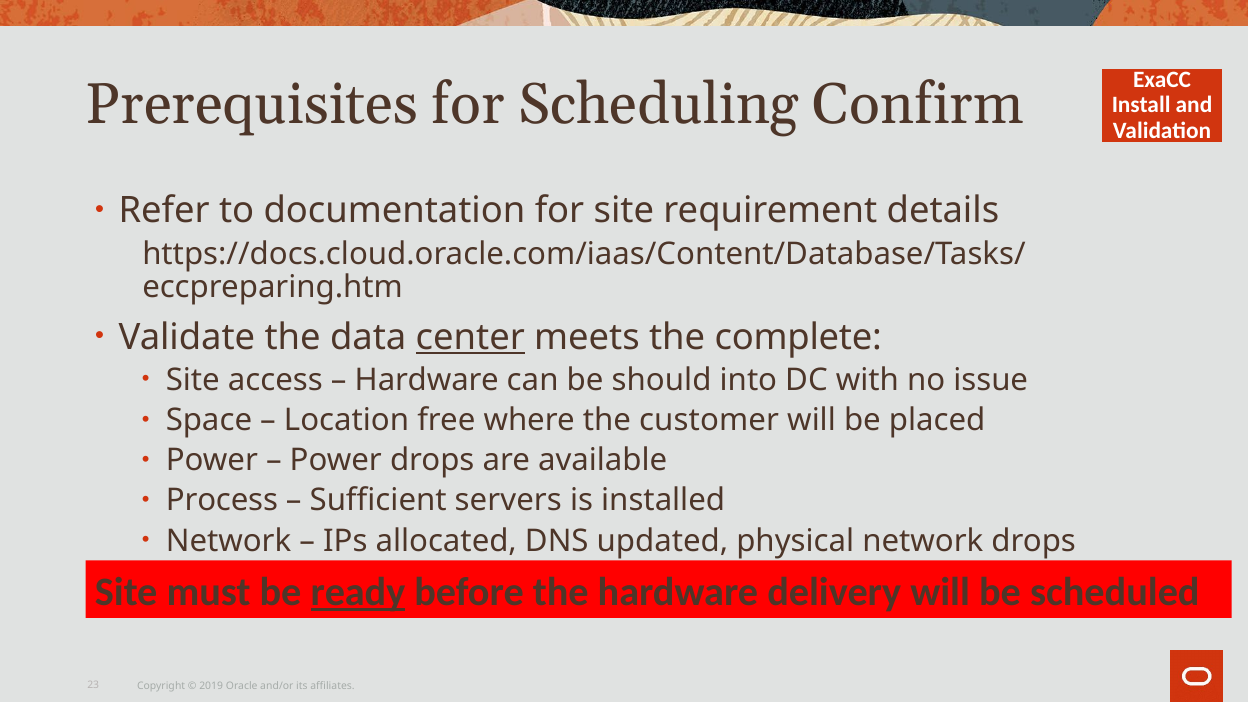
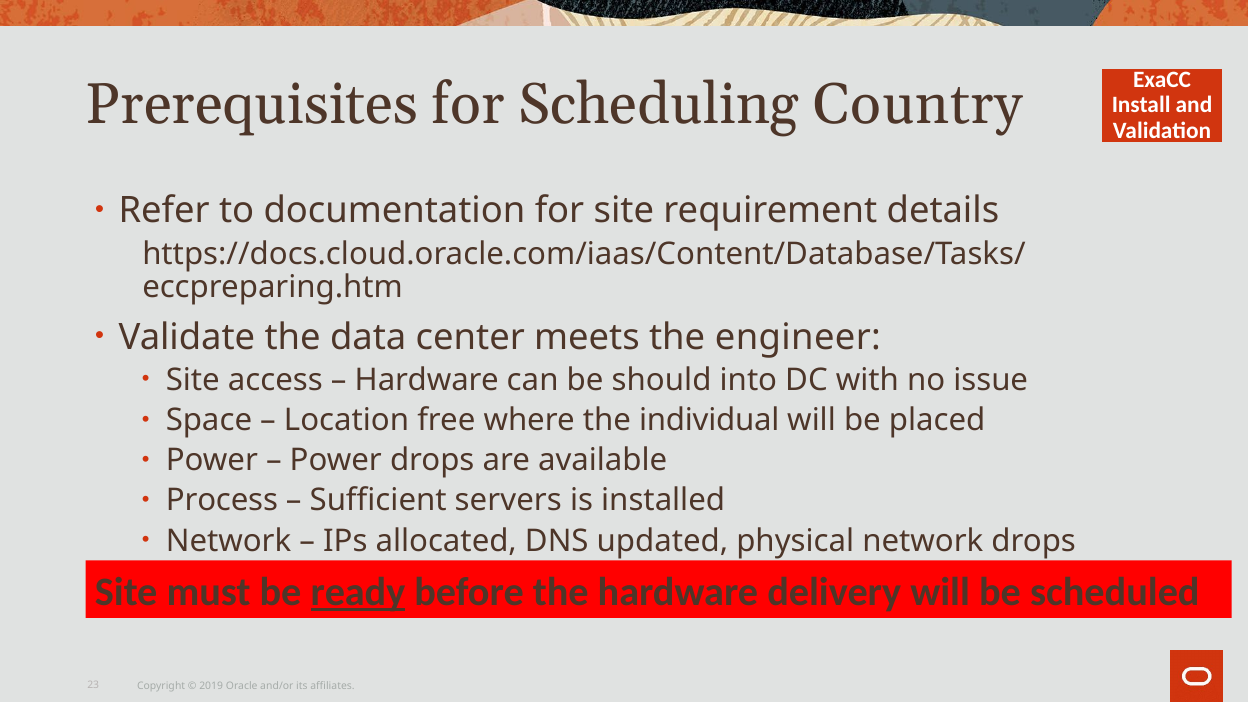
Confirm: Confirm -> Country (918, 105)
center underline: present -> none (470, 337)
complete: complete -> engineer (798, 337)
customer: customer -> individual (709, 420)
